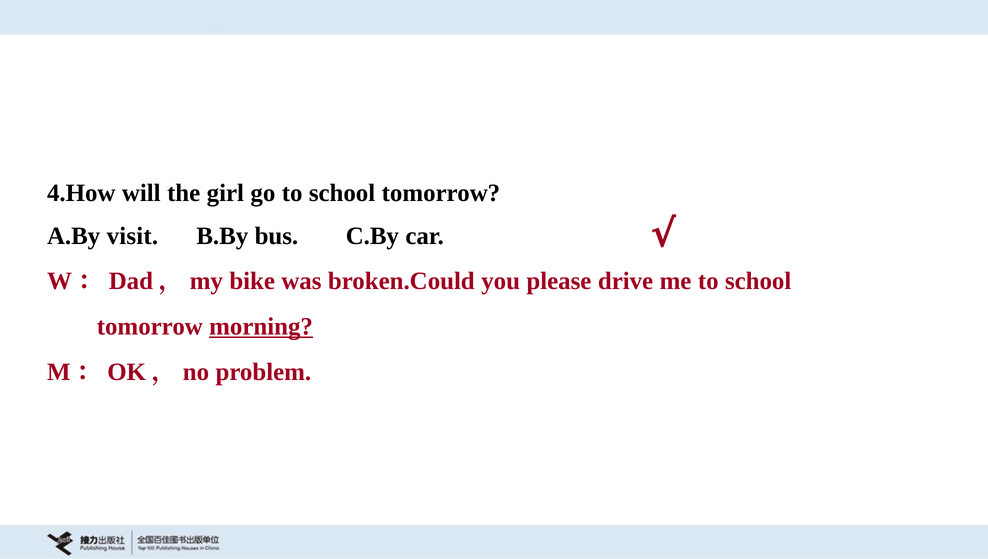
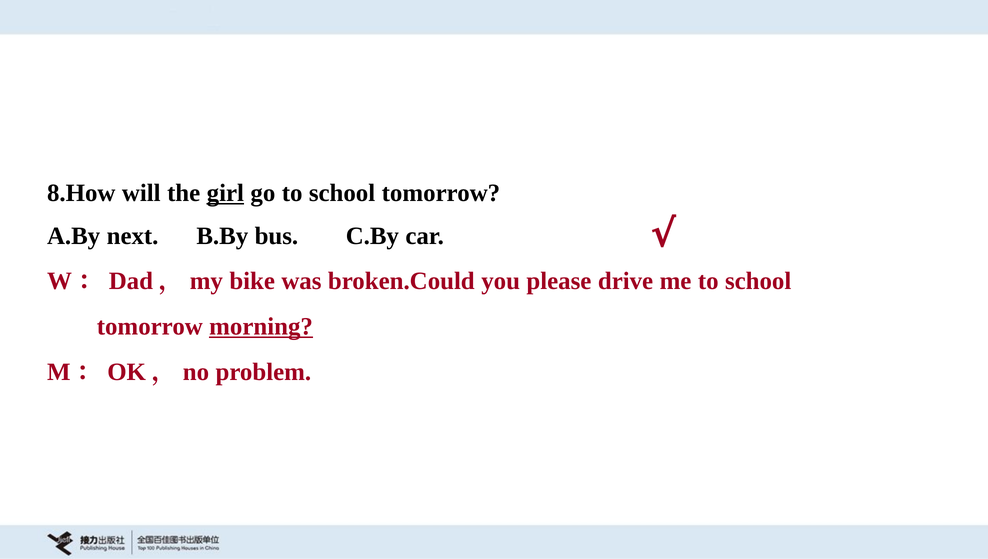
4.How: 4.How -> 8.How (81, 193)
girl underline: none -> present (225, 193)
visit: visit -> next (133, 236)
